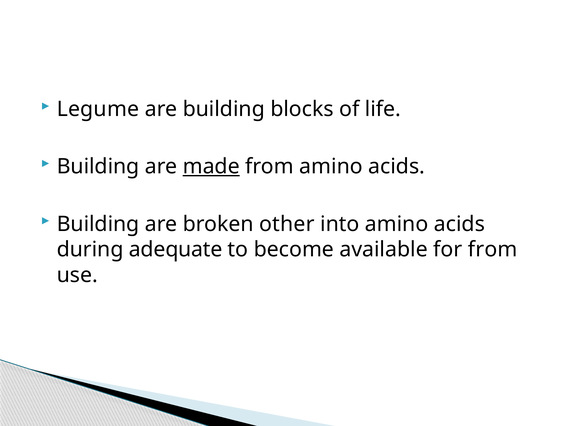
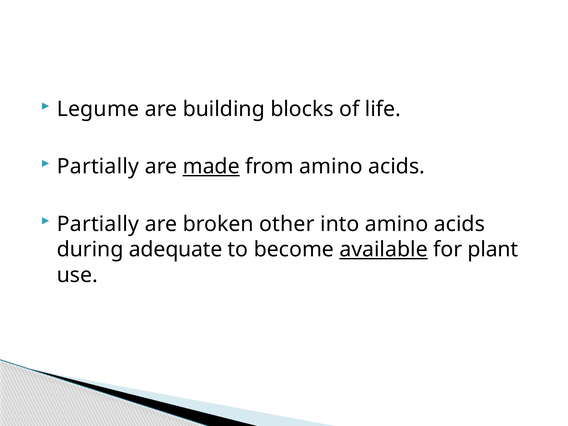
Building: Building -> Partially (98, 167)
Building: Building -> Partially (98, 224)
available underline: none -> present (384, 250)
for from: from -> plant (493, 250)
